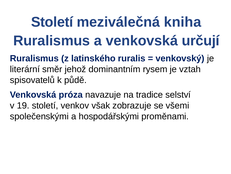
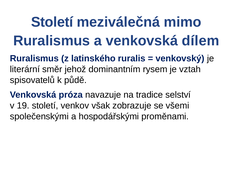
kniha: kniha -> mimo (183, 22)
určují: určují -> dílem (201, 41)
